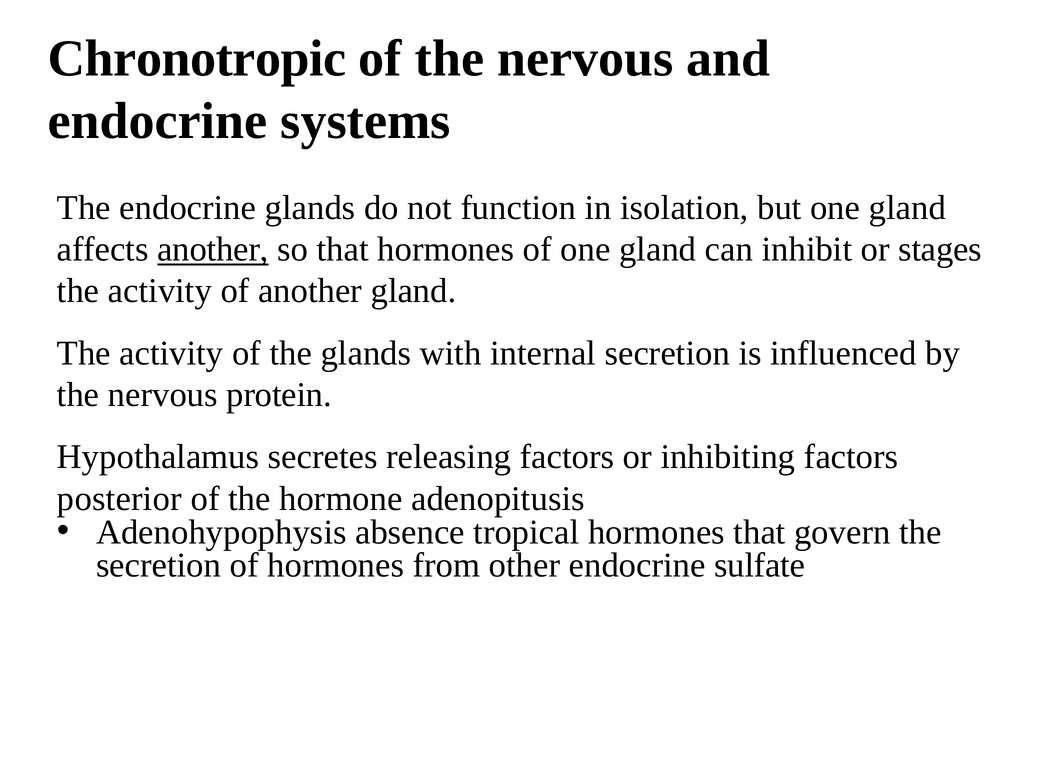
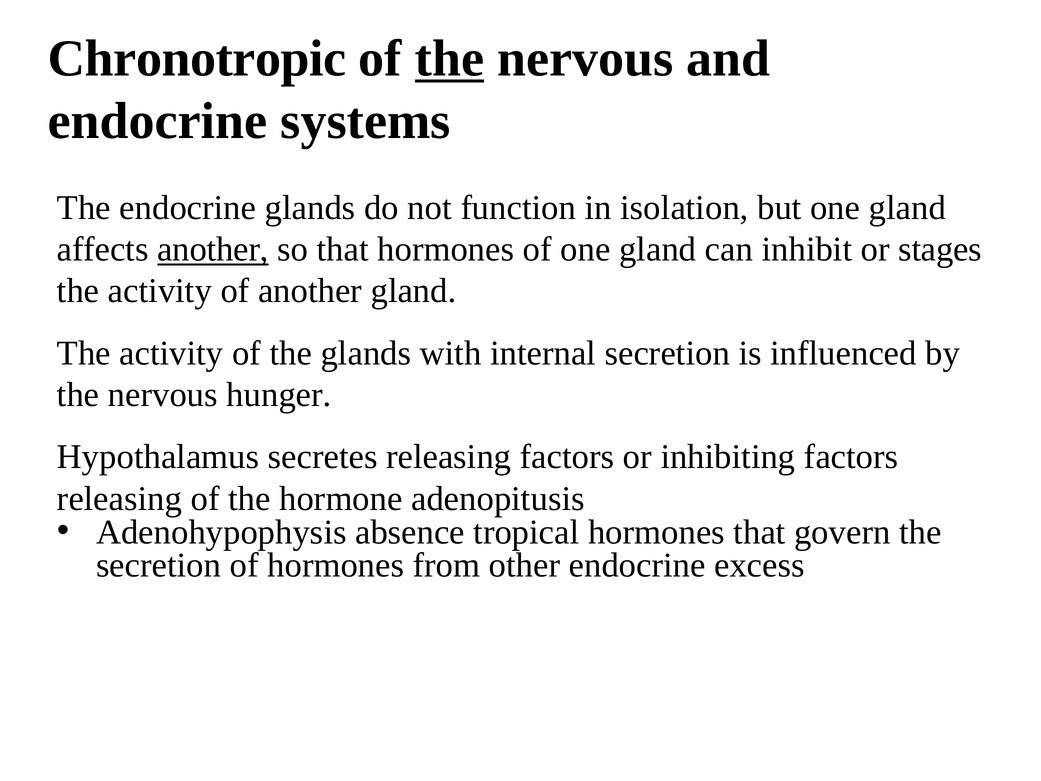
the underline: none -> present (449, 58)
protein: protein -> hunger (279, 395)
posterior: posterior -> releasing (119, 498)
sulfate: sulfate -> excess (759, 565)
